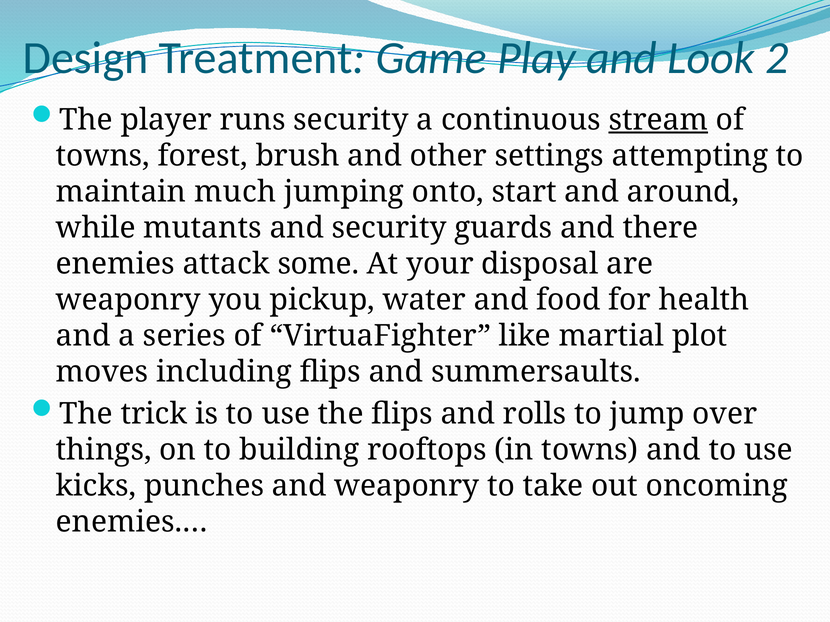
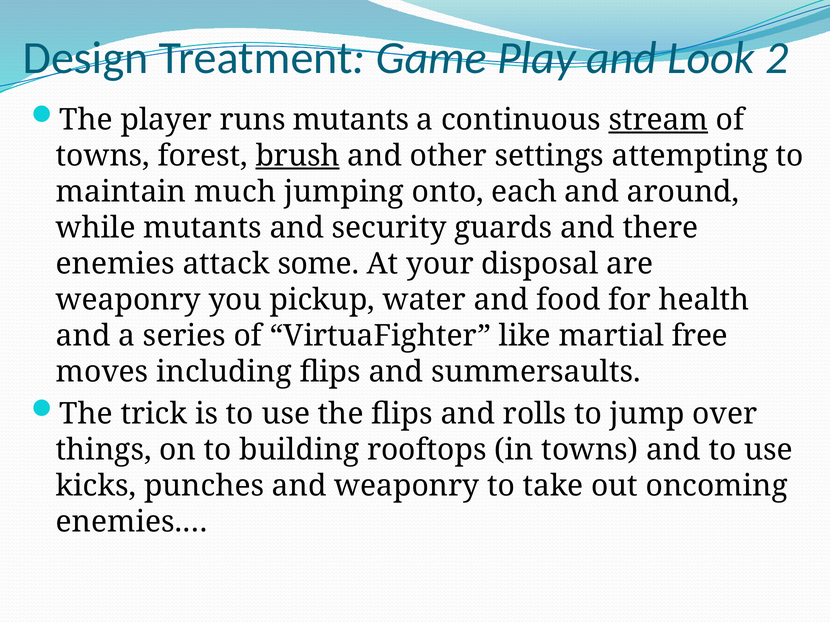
runs security: security -> mutants (351, 120)
brush underline: none -> present (298, 156)
start: start -> each (524, 192)
plot: plot -> free (700, 336)
